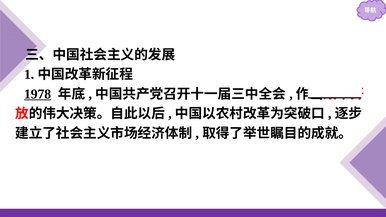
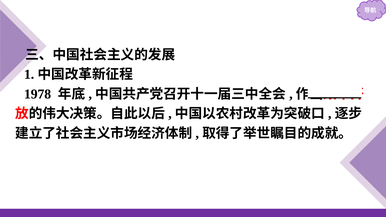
1978 underline: present -> none (38, 94)
